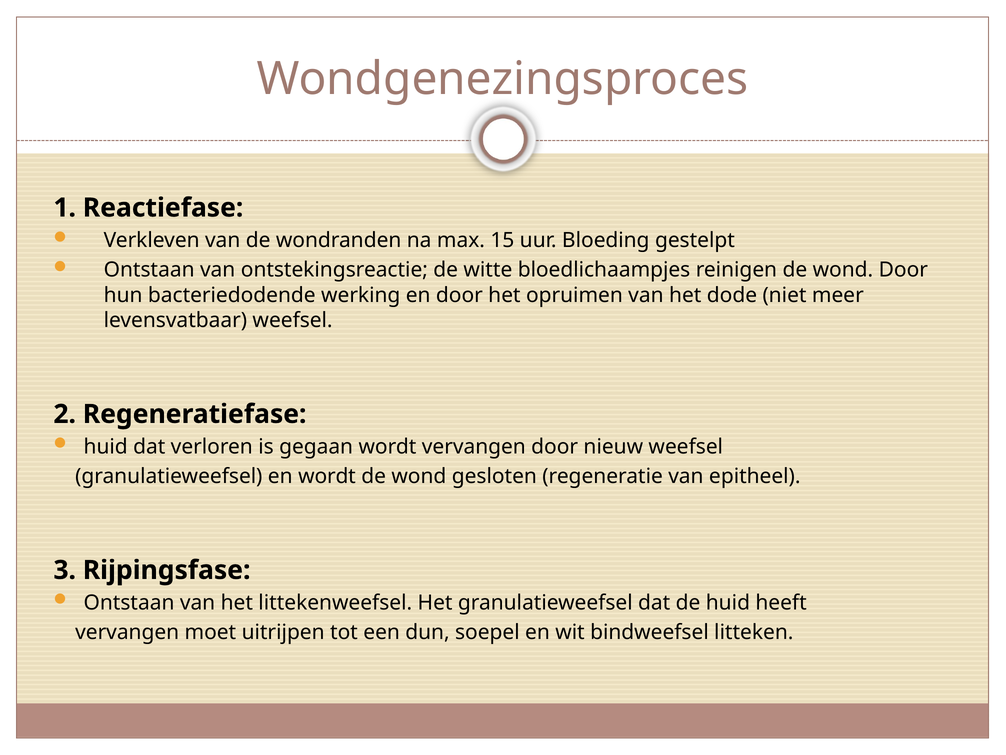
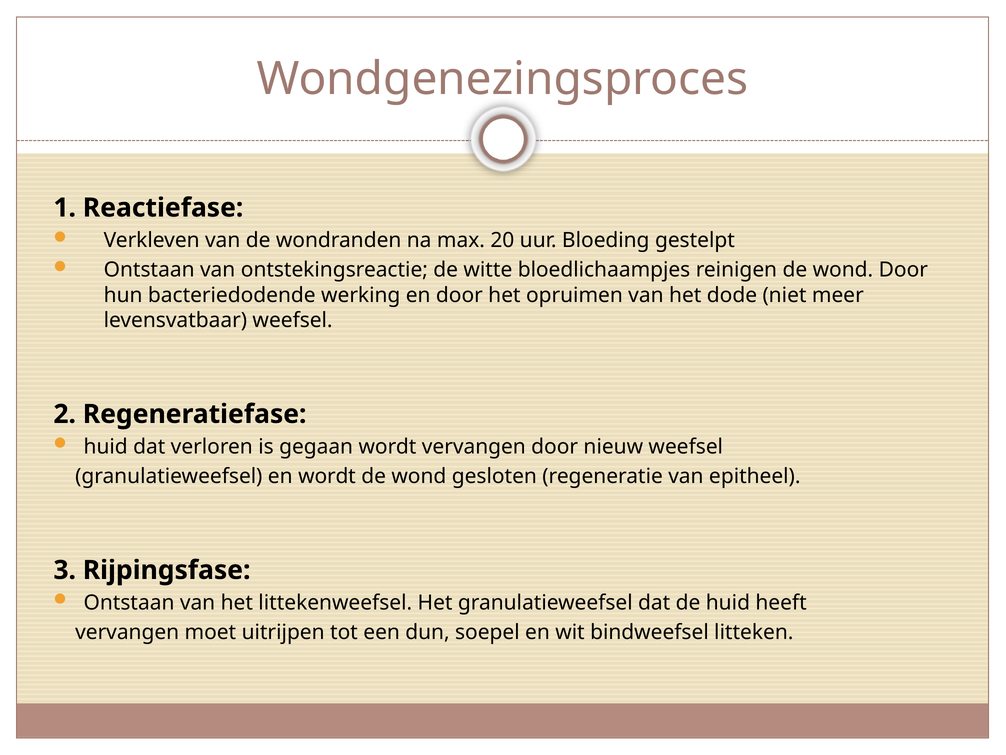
15: 15 -> 20 (502, 240)
